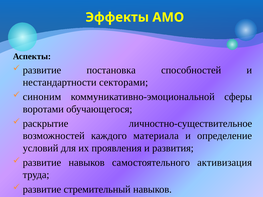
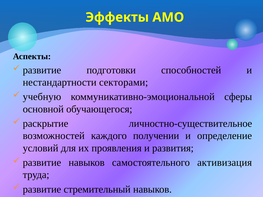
постановка: постановка -> подготовки (111, 70)
синоним: синоним -> учебную (42, 97)
воротами: воротами -> основной (43, 109)
материала: материала -> получении (156, 136)
